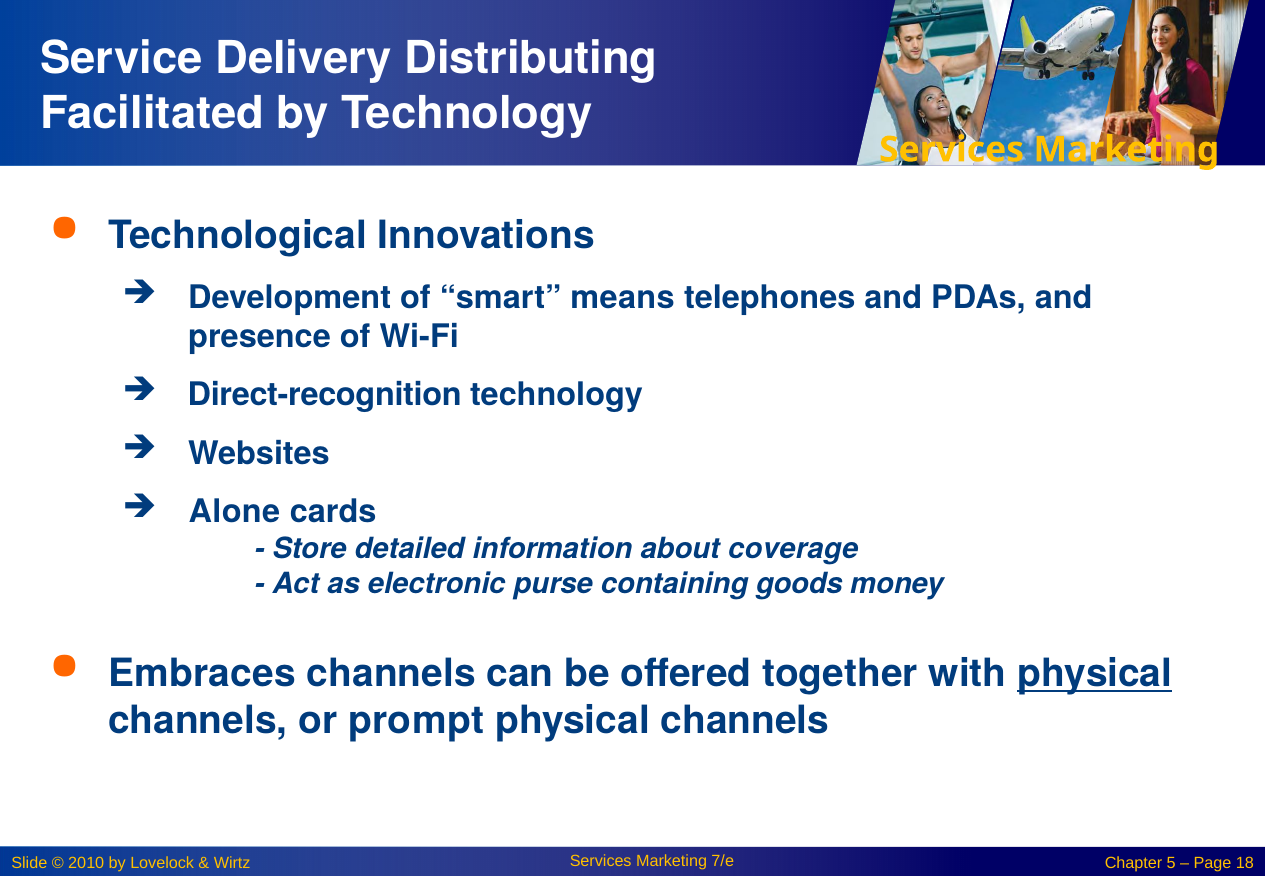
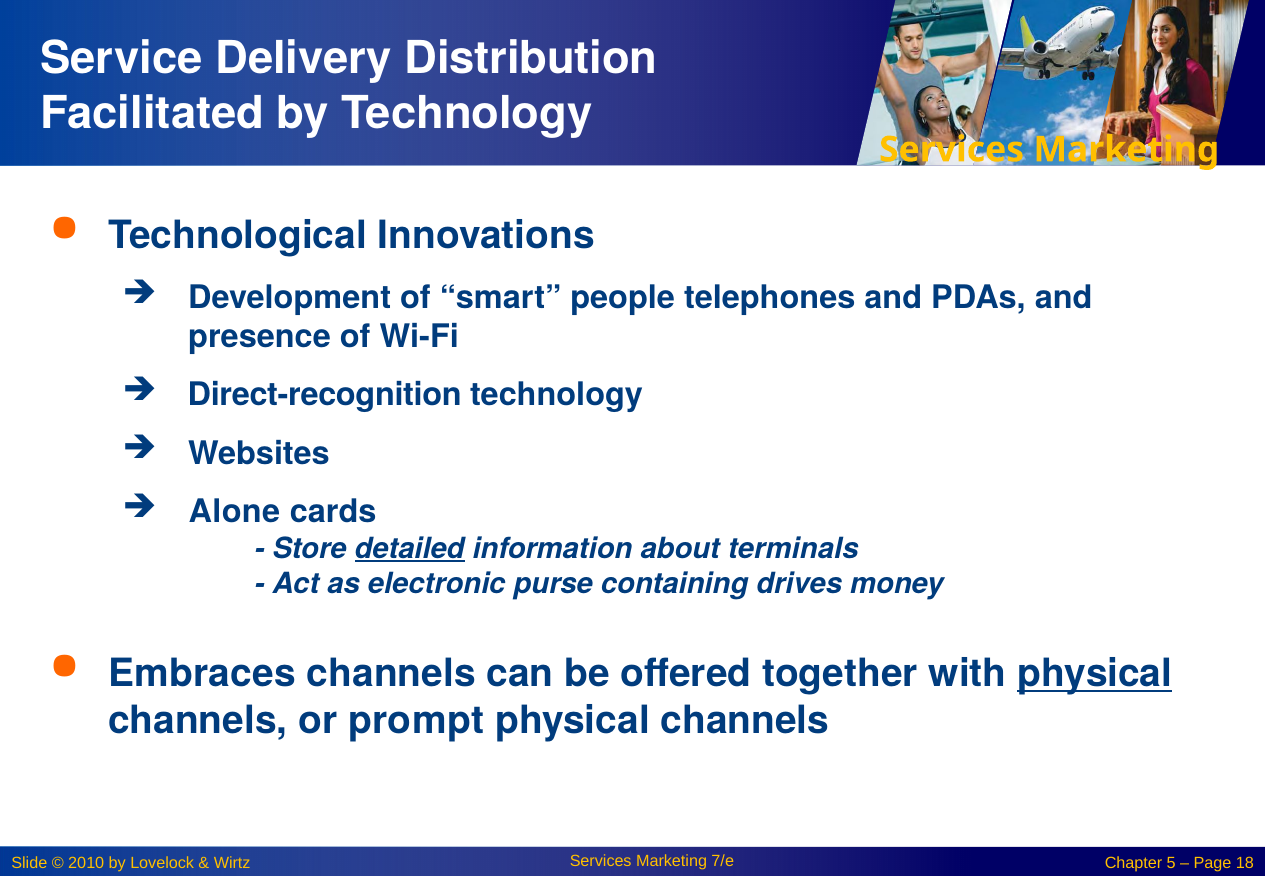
Distributing: Distributing -> Distribution (531, 59)
means: means -> people (623, 298)
detailed underline: none -> present (410, 549)
coverage: coverage -> terminals (793, 549)
goods: goods -> drives (799, 584)
